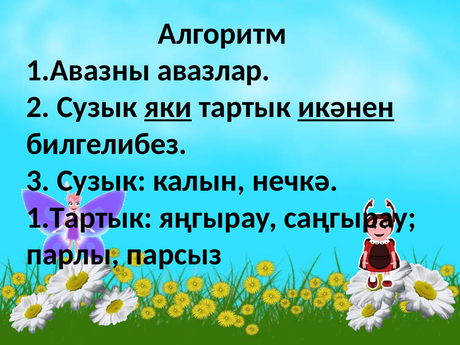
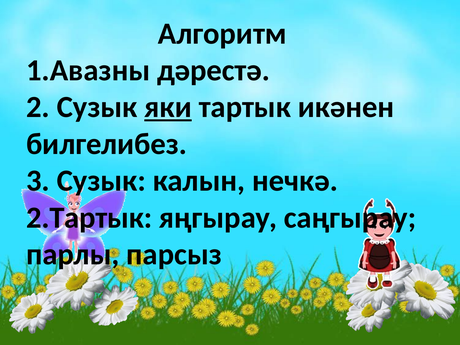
авазлар: авазлар -> дәрестә (214, 70)
икәнен underline: present -> none (346, 107)
1.Тартык: 1.Тартык -> 2.Тартык (89, 218)
